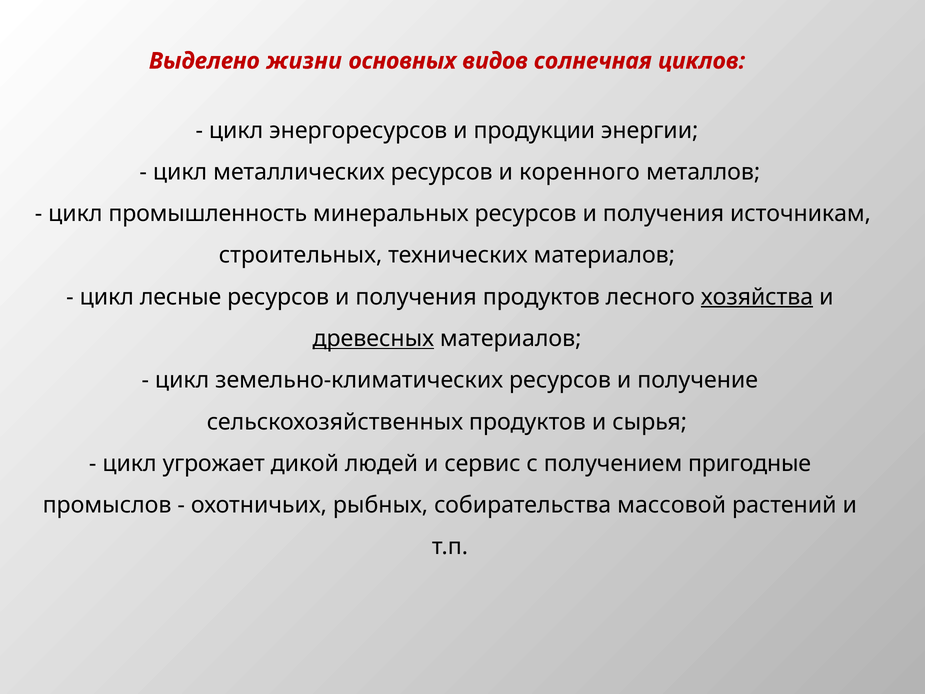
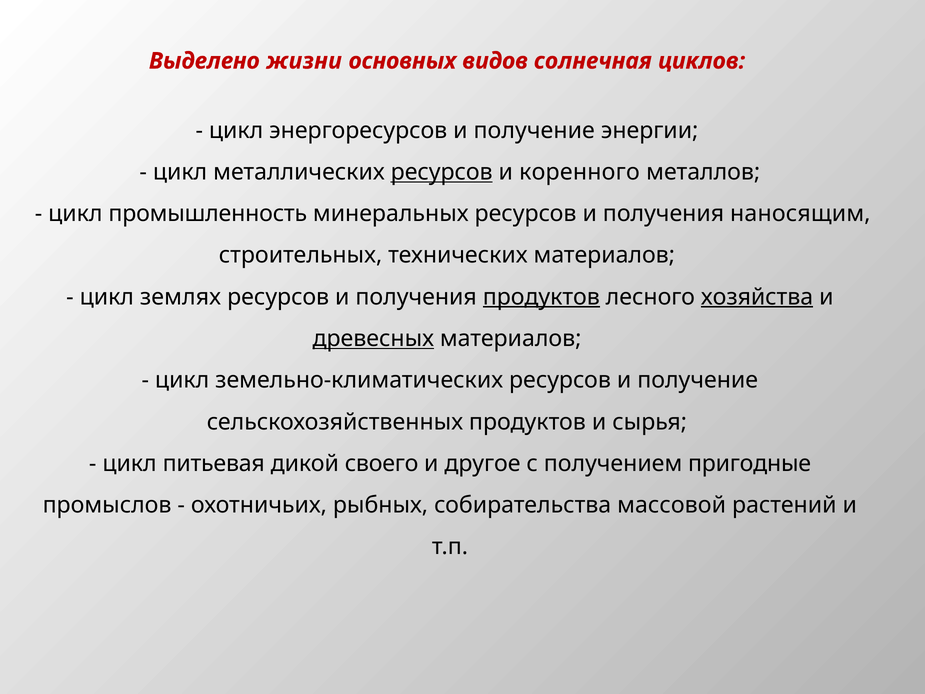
энергоресурсов и продукции: продукции -> получение (534, 130)
ресурсов underline: none -> present (442, 172)
источникам: источникам -> наносящим (800, 214)
лесные: лесные -> землях (180, 297)
продуктов underline: none -> present (541, 297)
угрожает: угрожает -> питьевая (214, 463)
людей: людей -> своего (382, 463)
сервис: сервис -> другое (482, 463)
